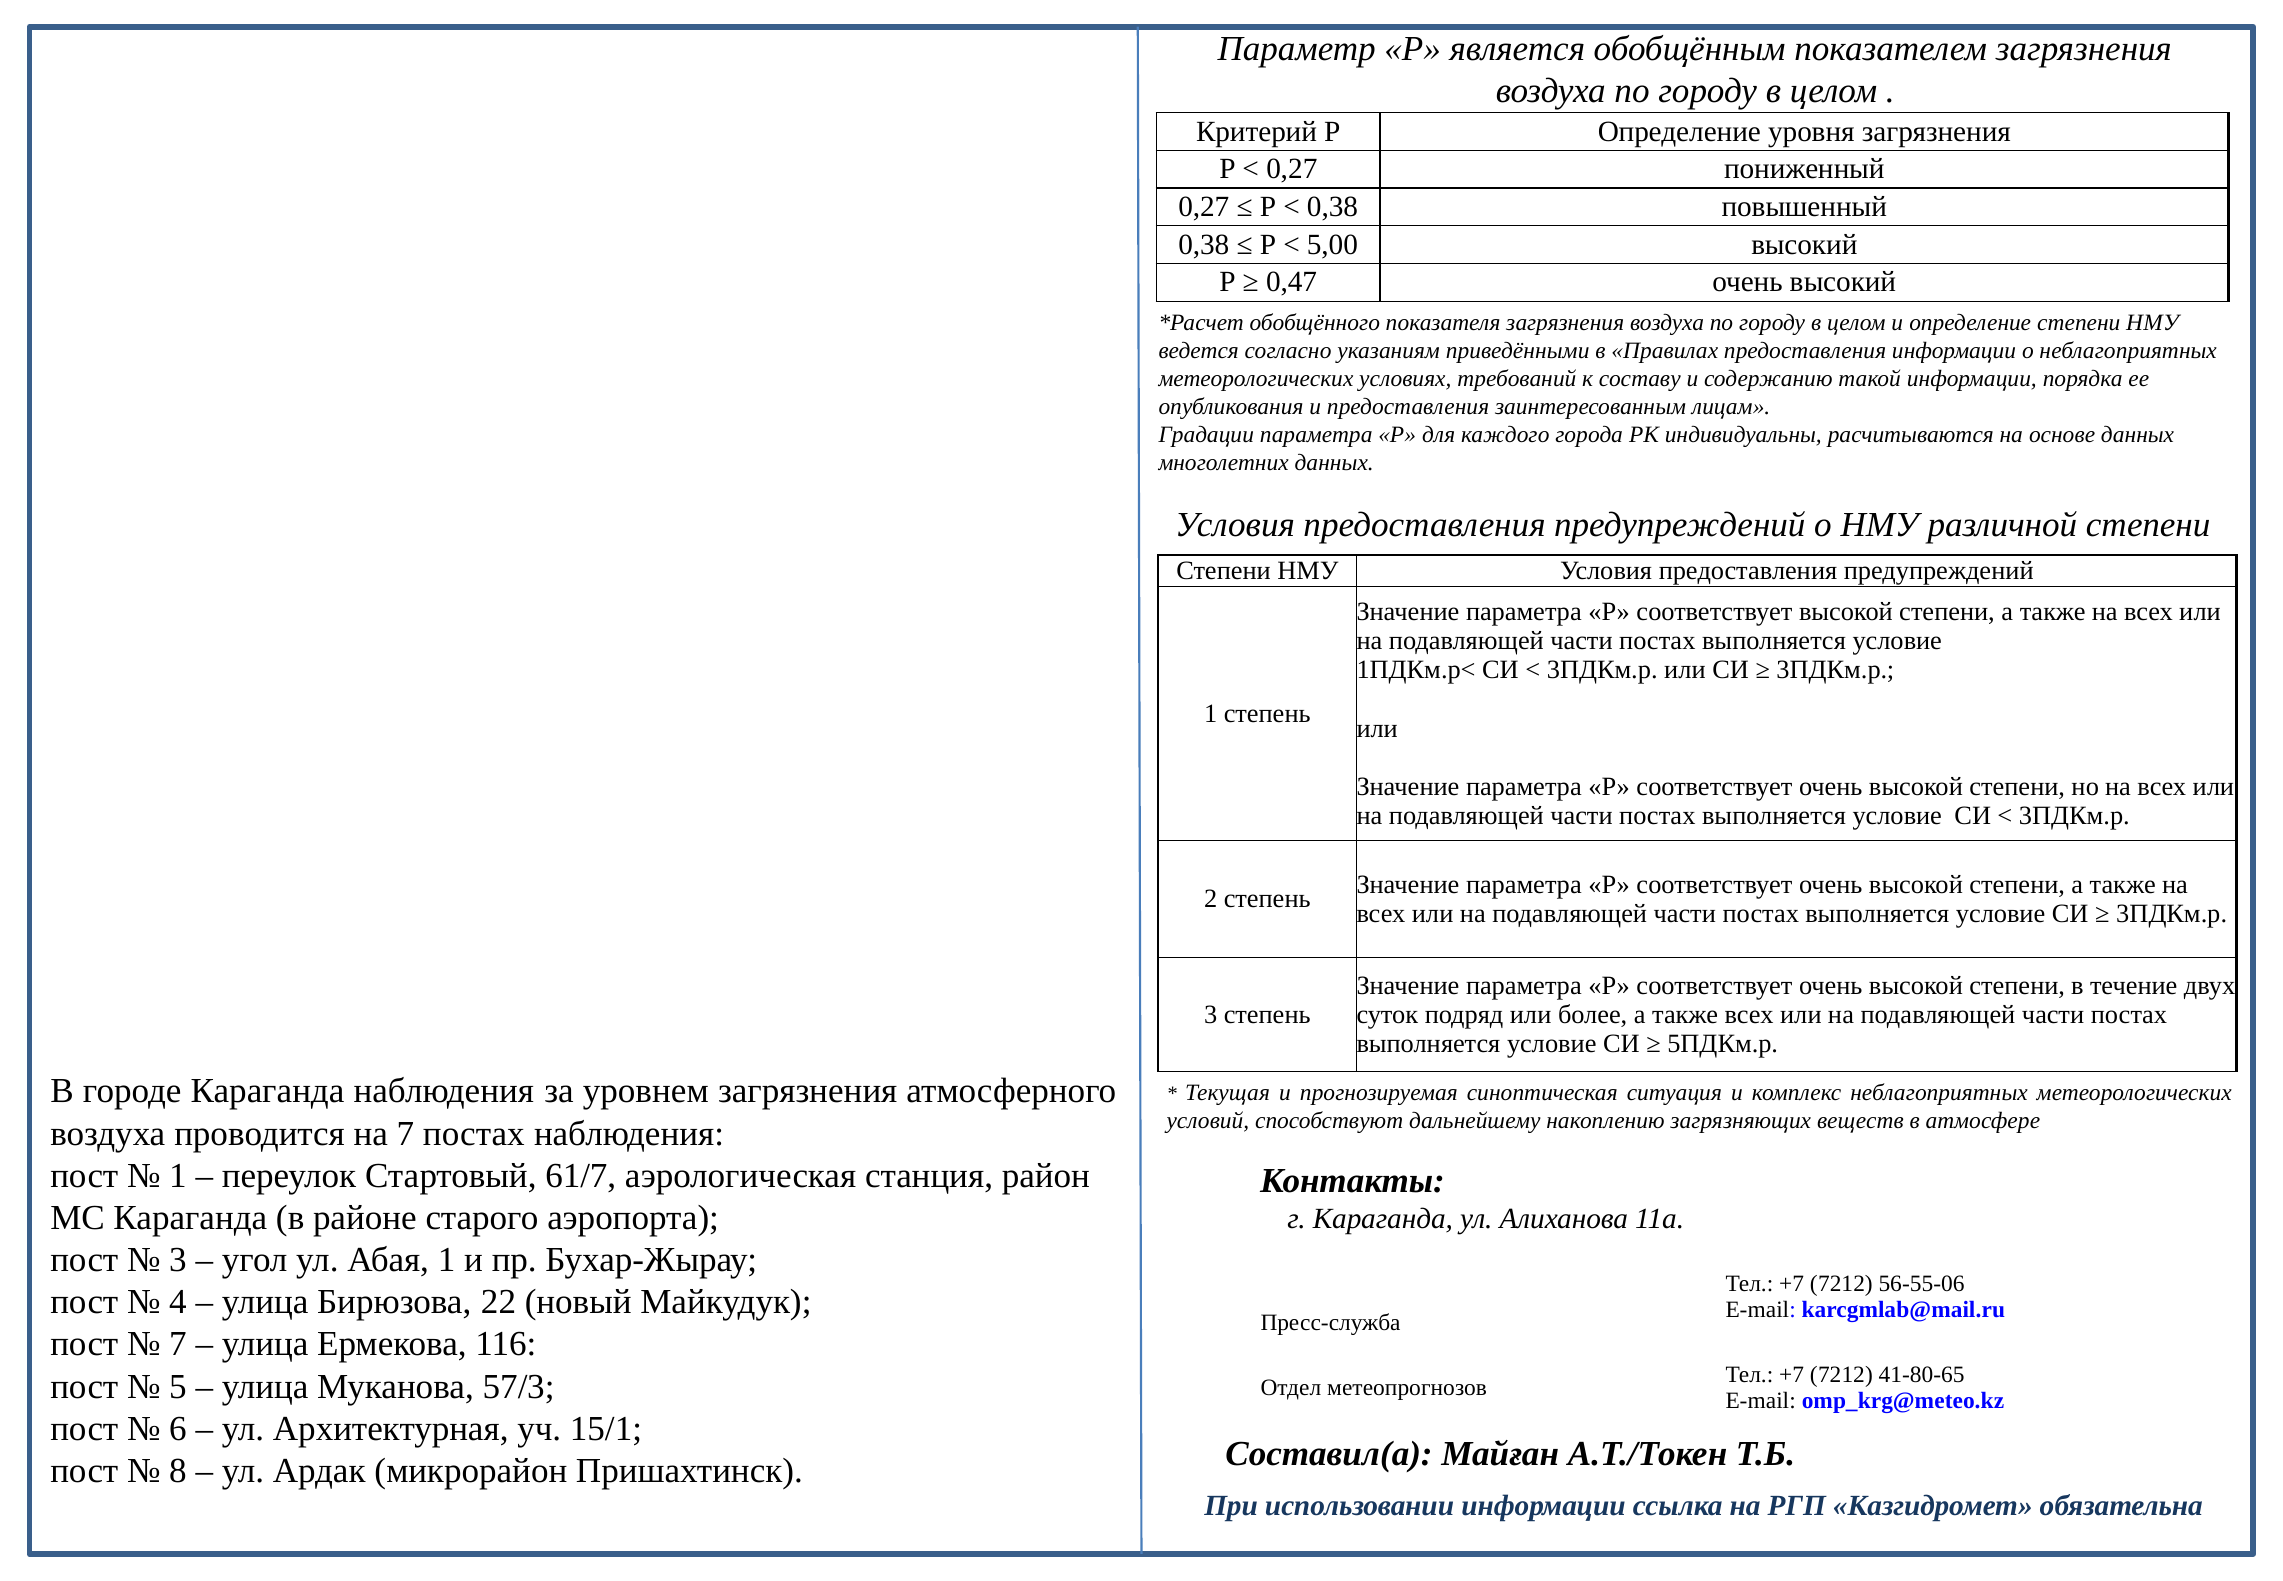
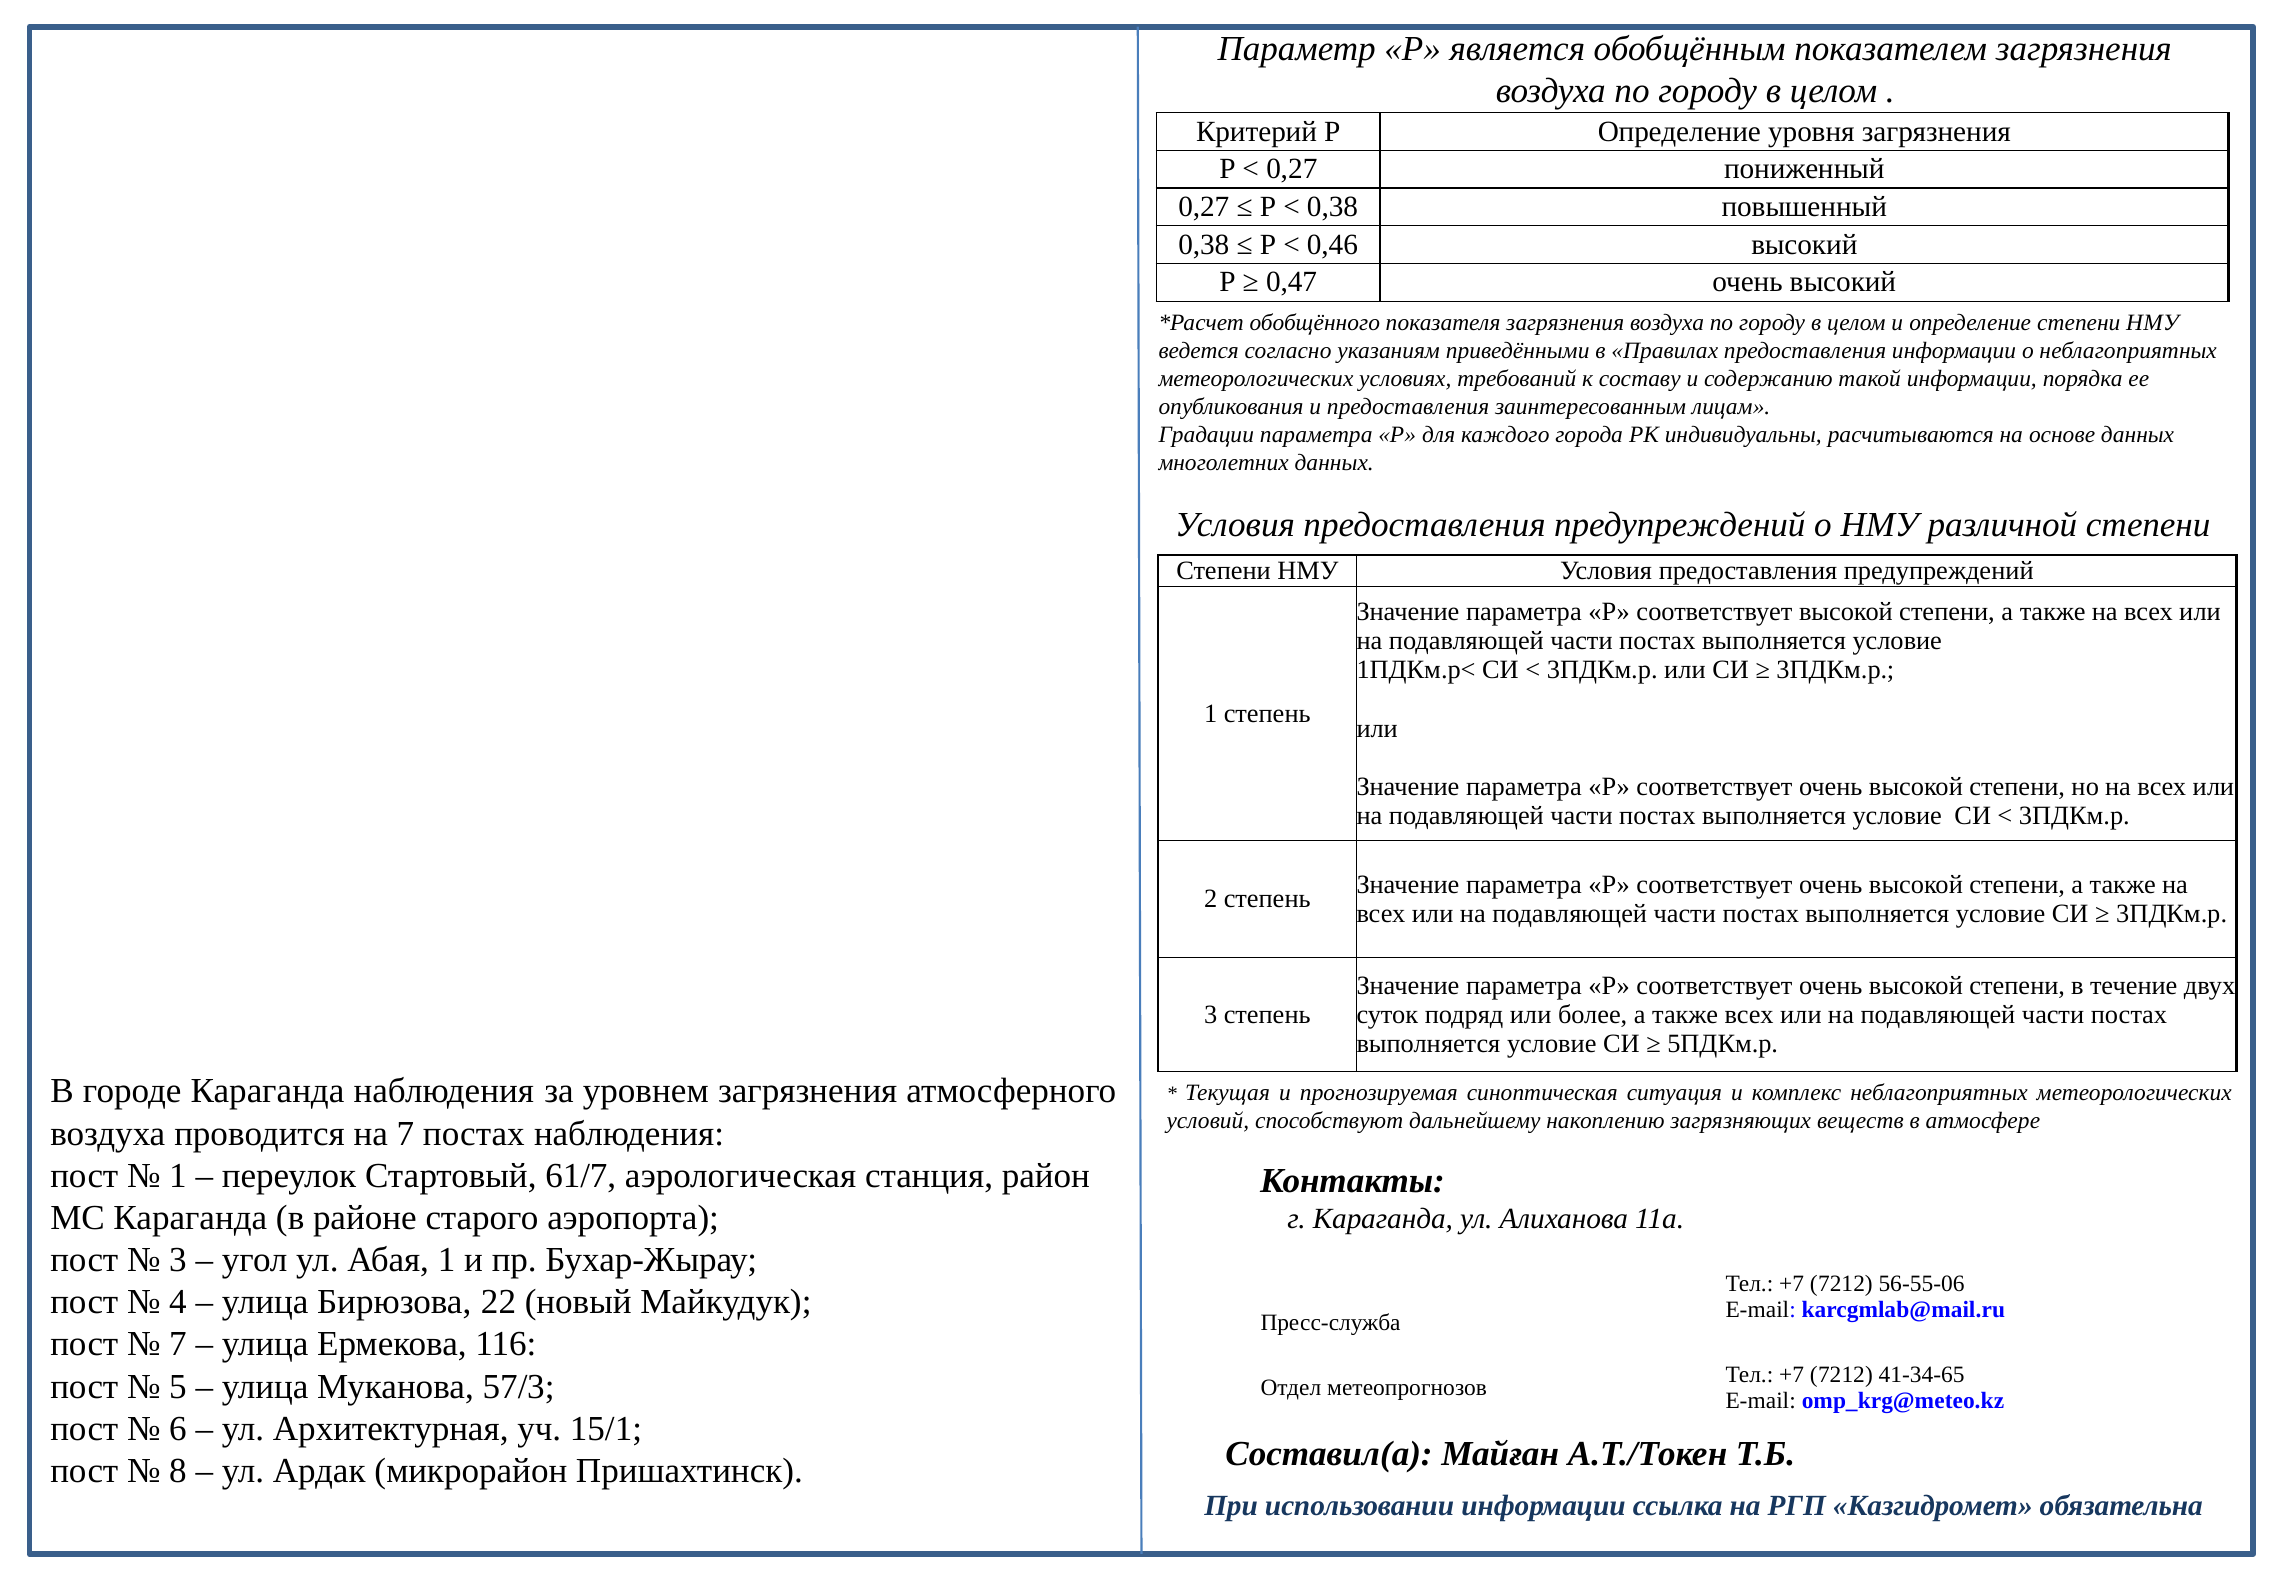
5,00: 5,00 -> 0,46 (1332, 244)
41-80-65: 41-80-65 -> 41-34-65 (1922, 1375)
